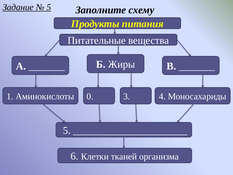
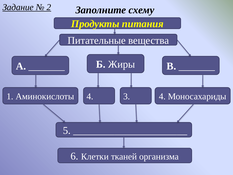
5: 5 -> 2 (49, 7)
Аминокислоты 0: 0 -> 4 (90, 96)
